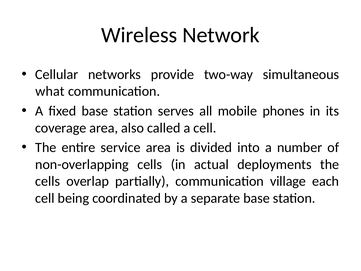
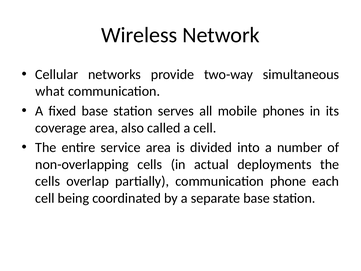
village: village -> phone (288, 181)
